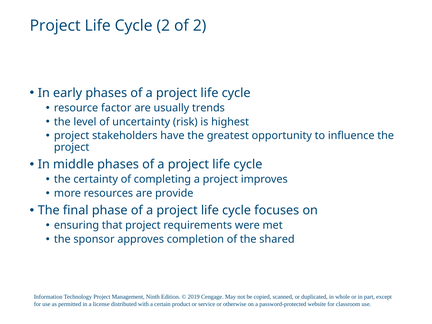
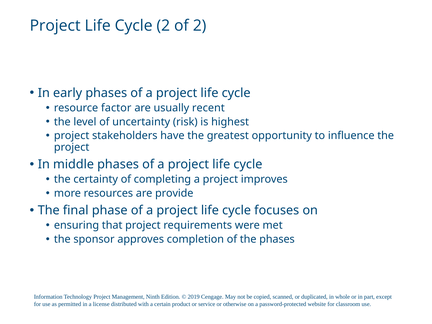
trends: trends -> recent (208, 108)
the shared: shared -> phases (277, 239)
